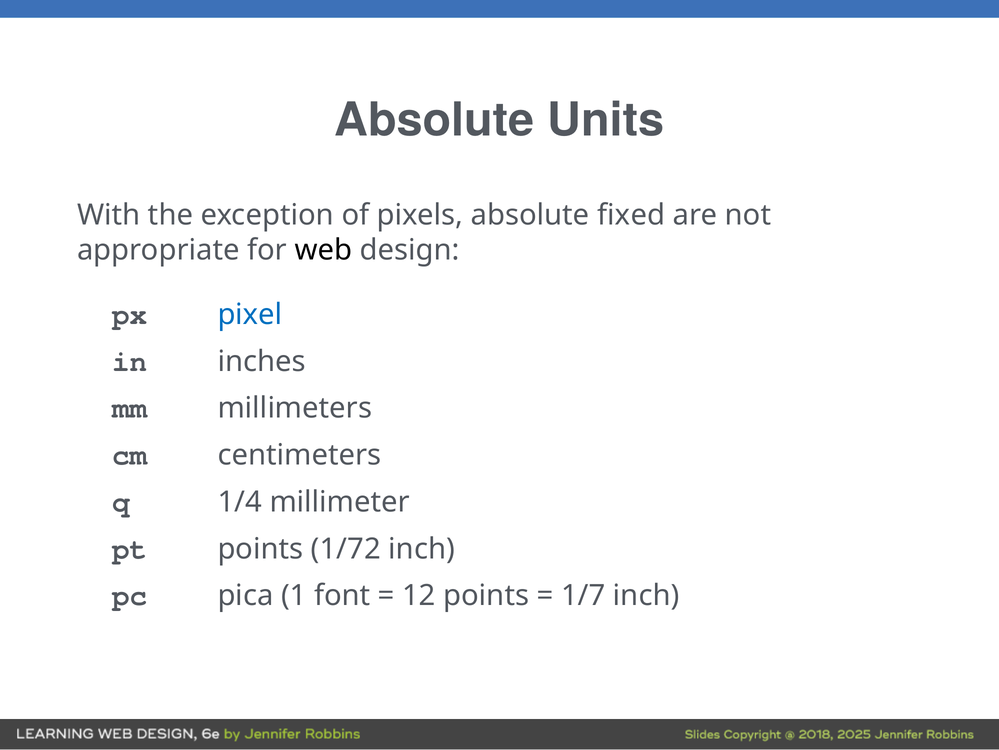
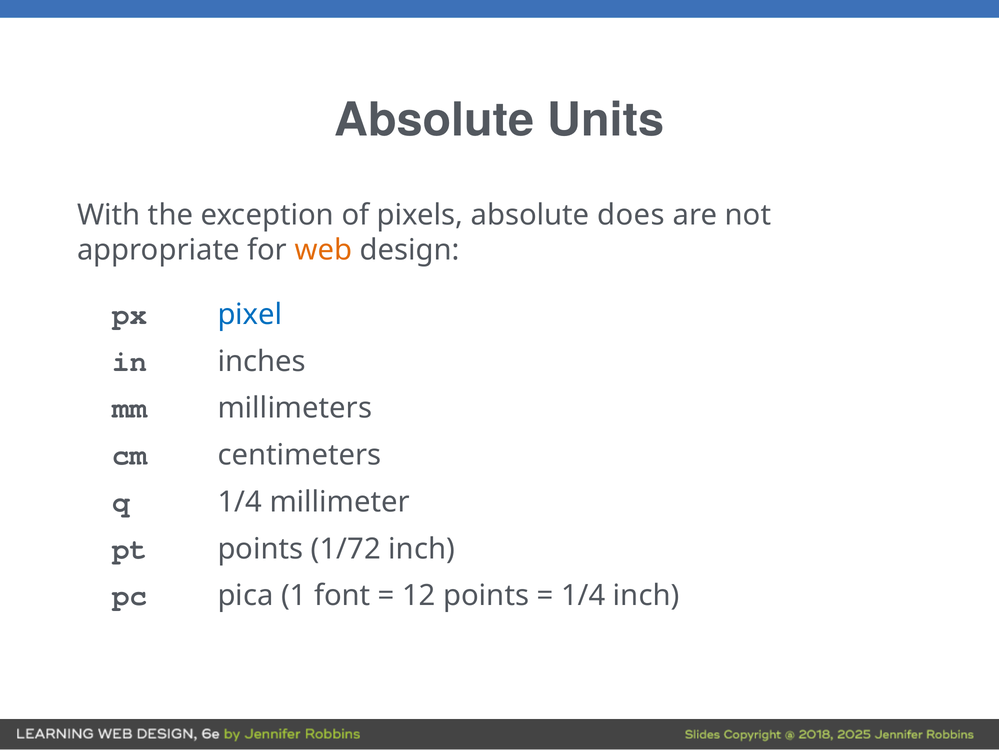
fixed: fixed -> does (631, 215)
web colour: black -> orange (323, 250)
1/7: 1/7 -> 1/4 (583, 595)
